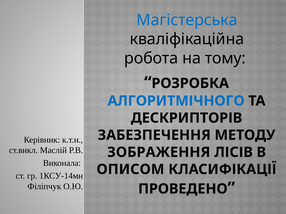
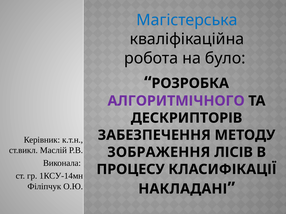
тому: тому -> було (225, 58)
АЛГОРИТМІЧНОГО colour: blue -> purple (176, 101)
ОПИСОМ: ОПИСОМ -> ПРОЦЕСУ (131, 170)
ПРОВЕДЕНО: ПРОВЕДЕНО -> НАКЛАДАНІ (183, 189)
